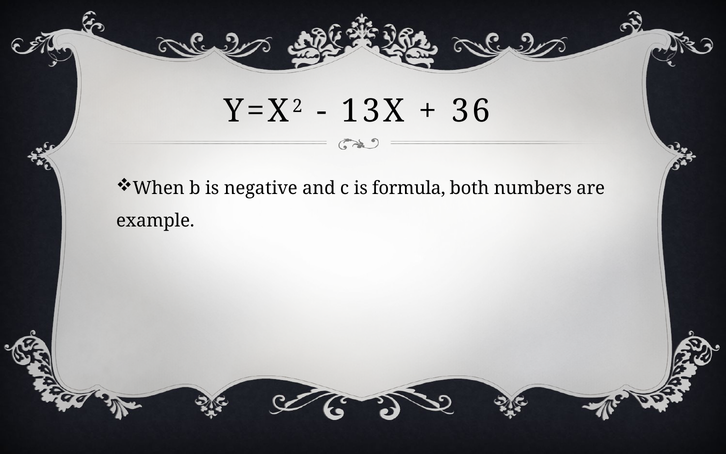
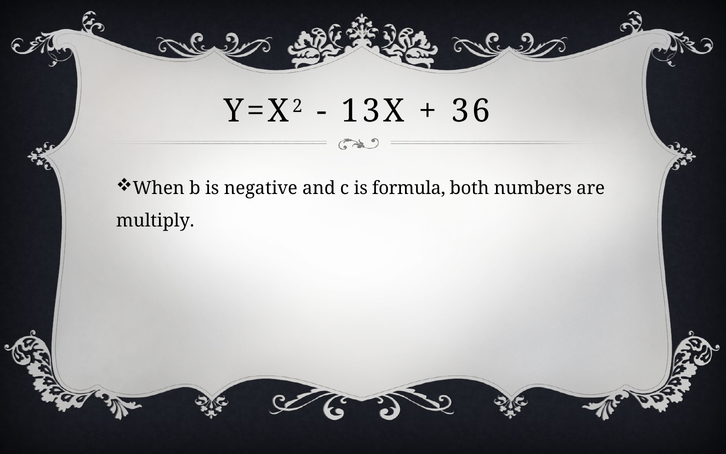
example: example -> multiply (155, 221)
